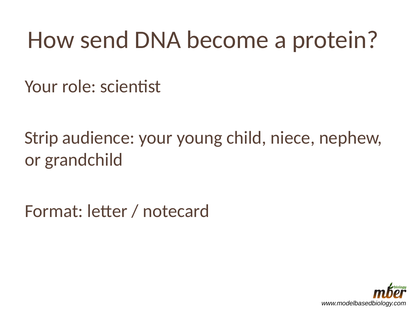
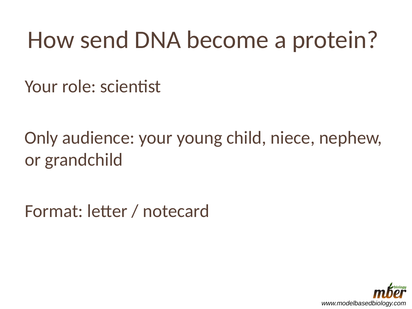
Strip: Strip -> Only (41, 138)
